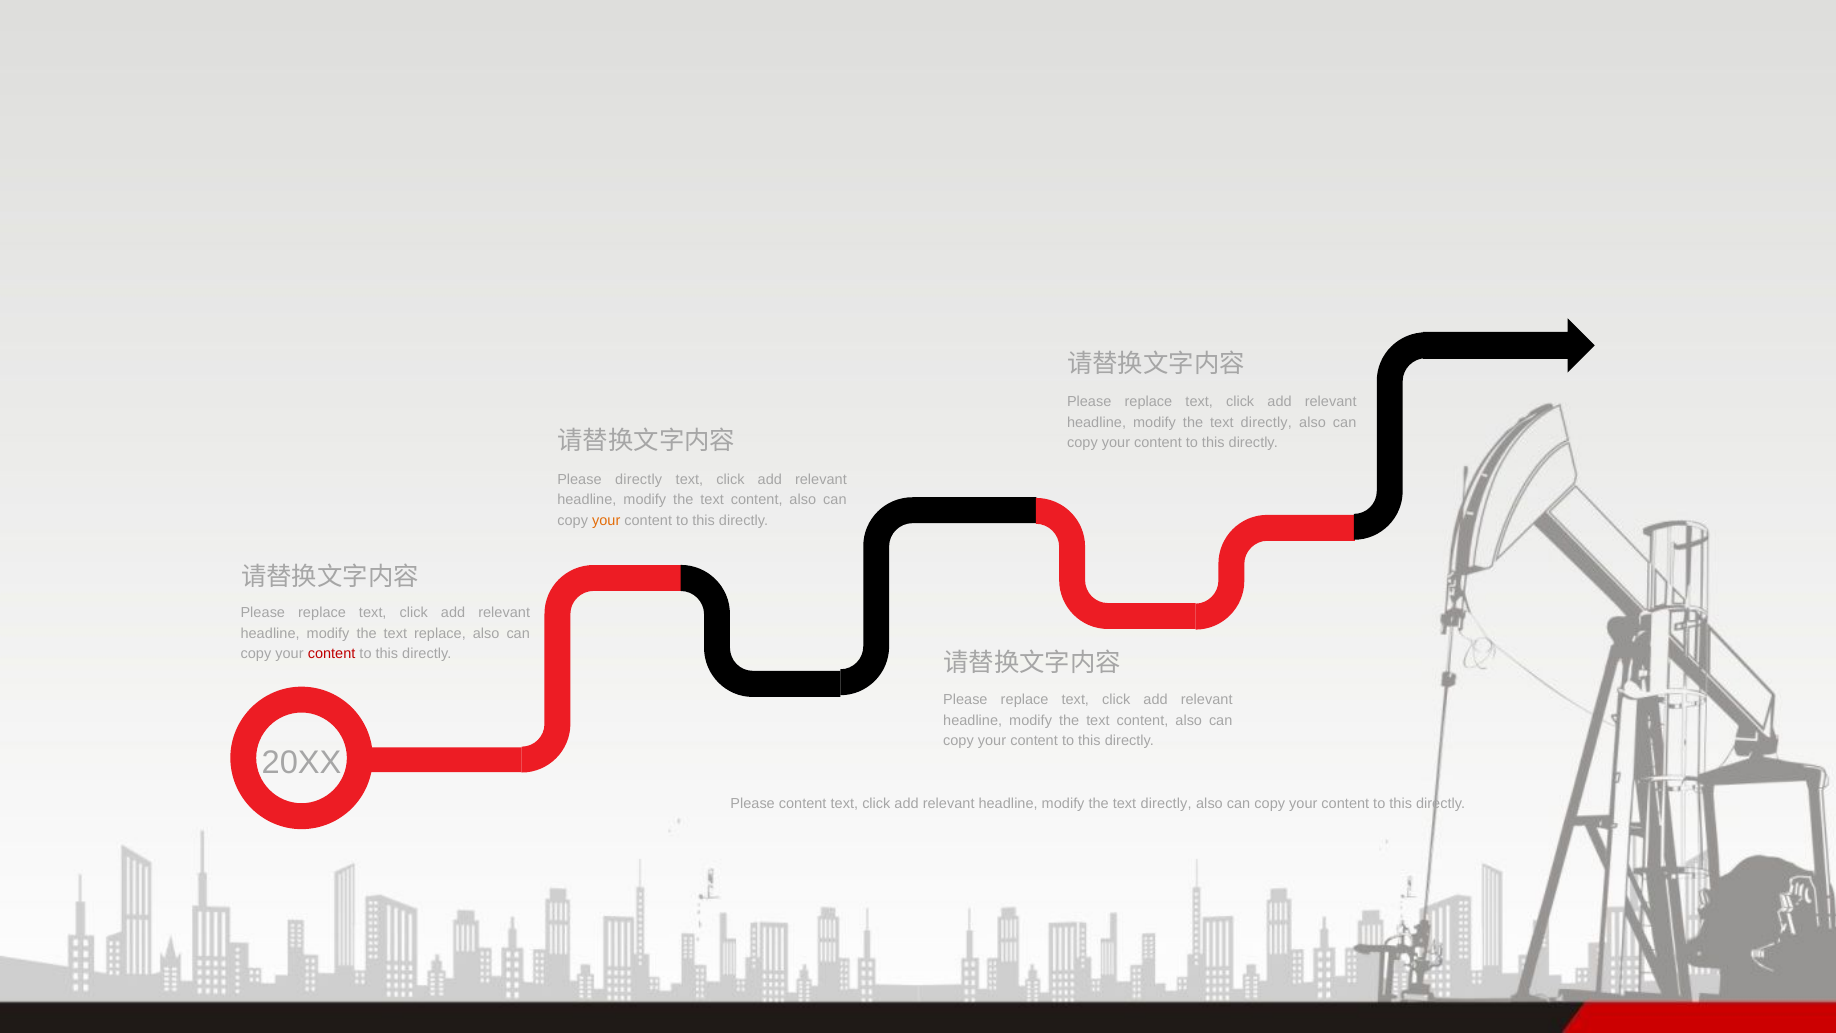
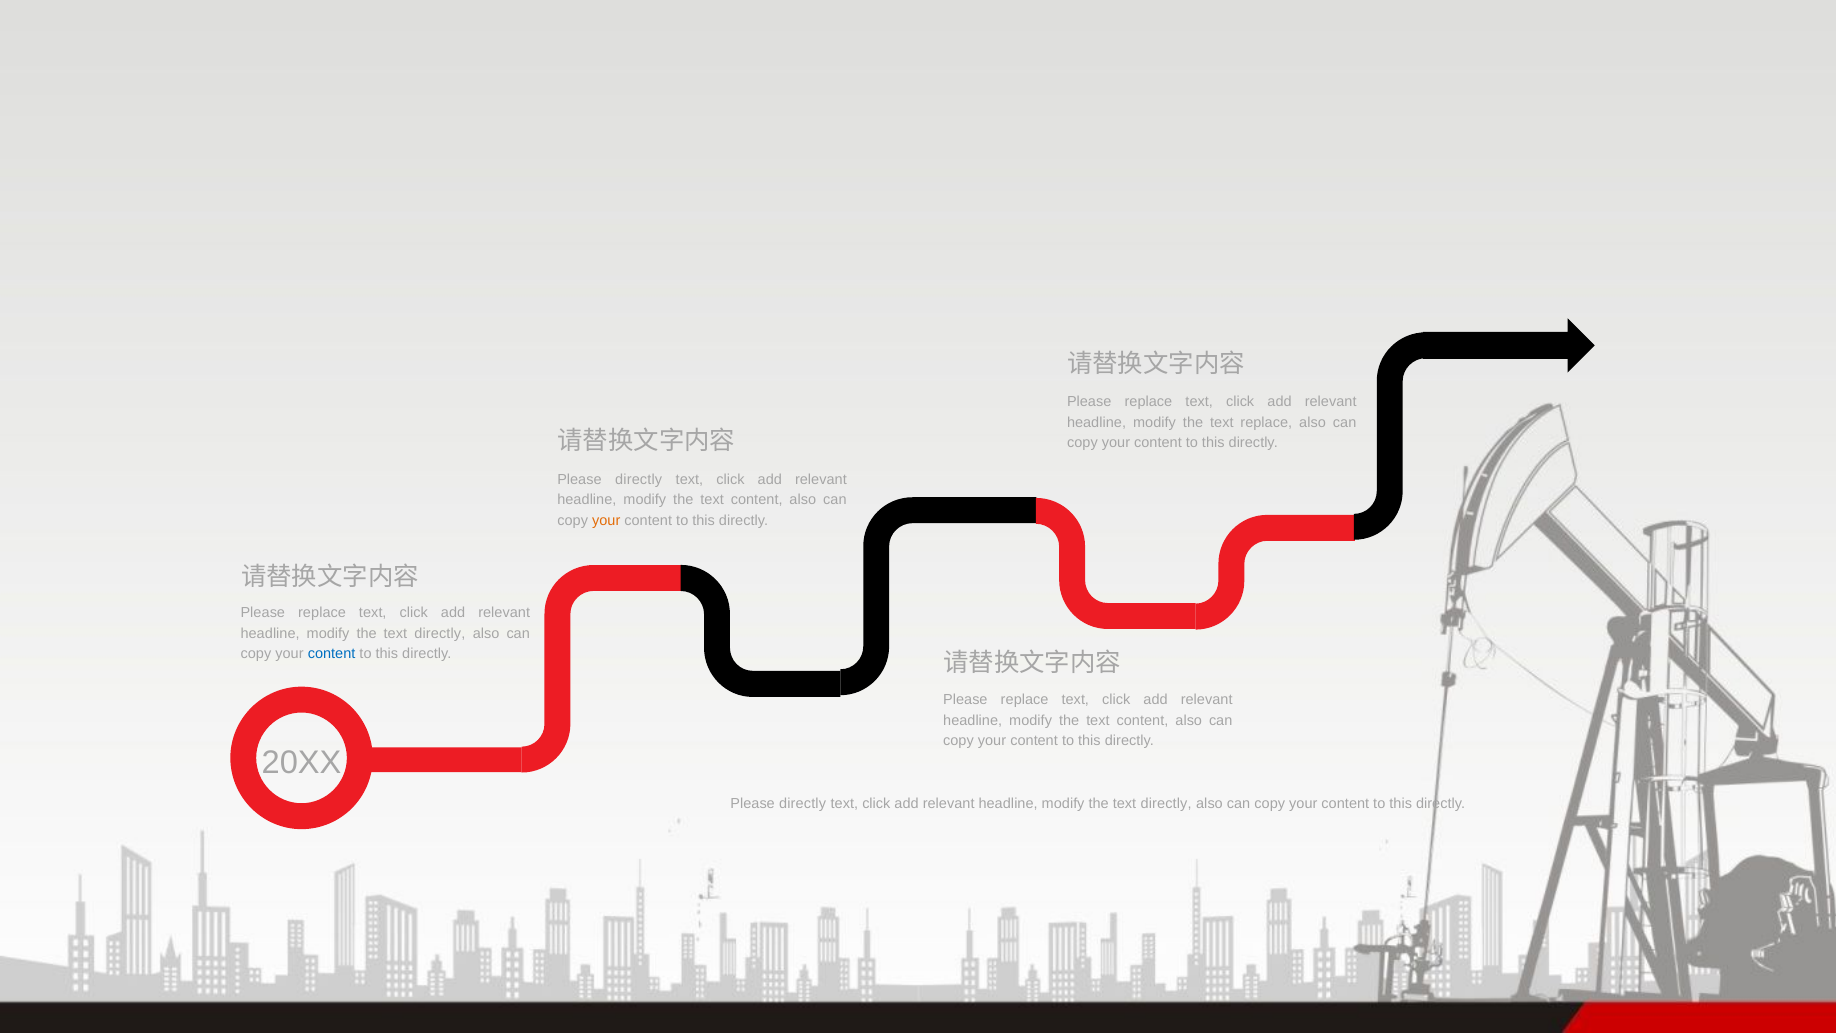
directly: directly -> replace (1266, 422)
replace: replace -> directly (440, 633)
content colour: red -> blue (332, 654)
content: content -> directly (803, 804)
